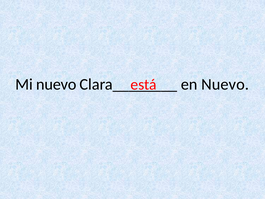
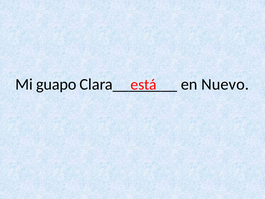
Mi nuevo: nuevo -> guapo (56, 84)
